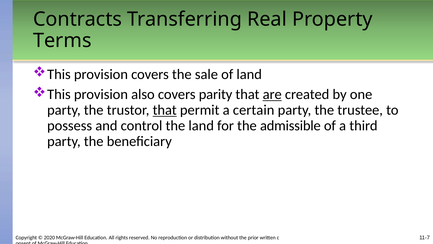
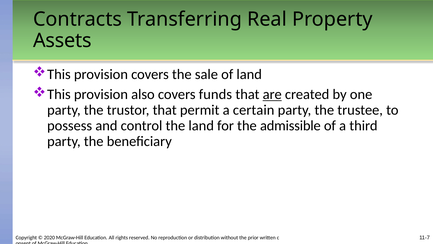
Terms: Terms -> Assets (62, 41)
parity: parity -> funds (215, 94)
that underline: present -> none (165, 110)
